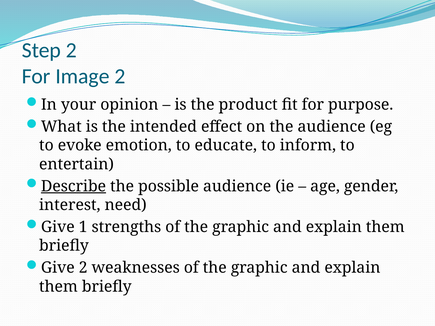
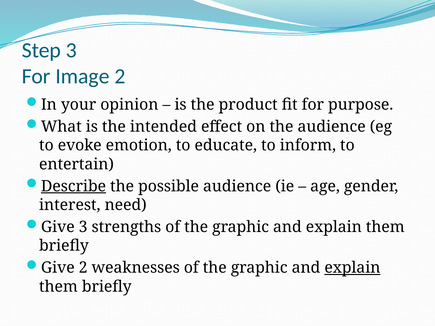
Step 2: 2 -> 3 (71, 50)
Give 1: 1 -> 3 (83, 227)
explain underline: none -> present (352, 268)
